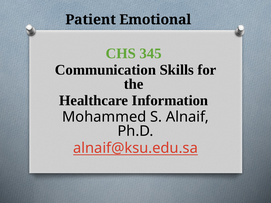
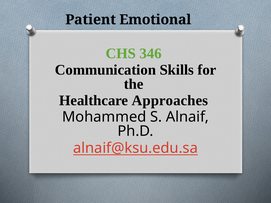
345: 345 -> 346 (151, 54)
Information: Information -> Approaches (170, 101)
